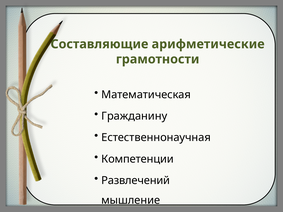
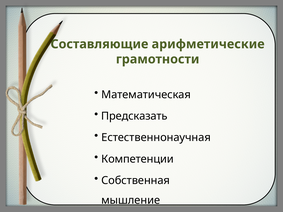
Гражданину: Гражданину -> Предсказать (134, 116)
Развлечений: Развлечений -> Собственная (136, 181)
